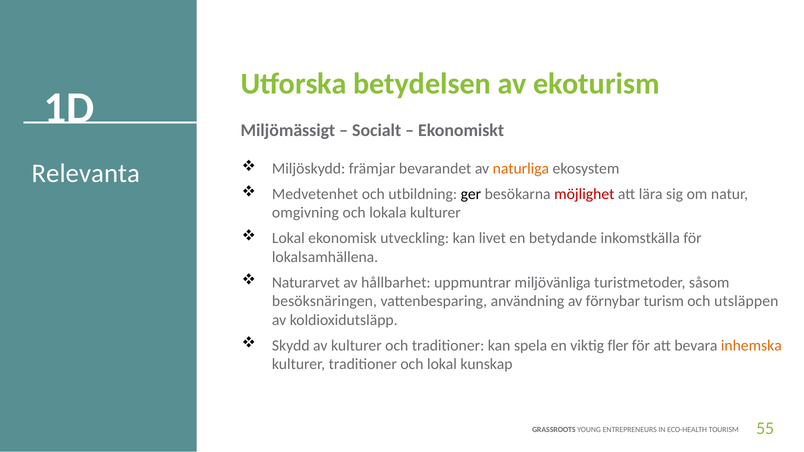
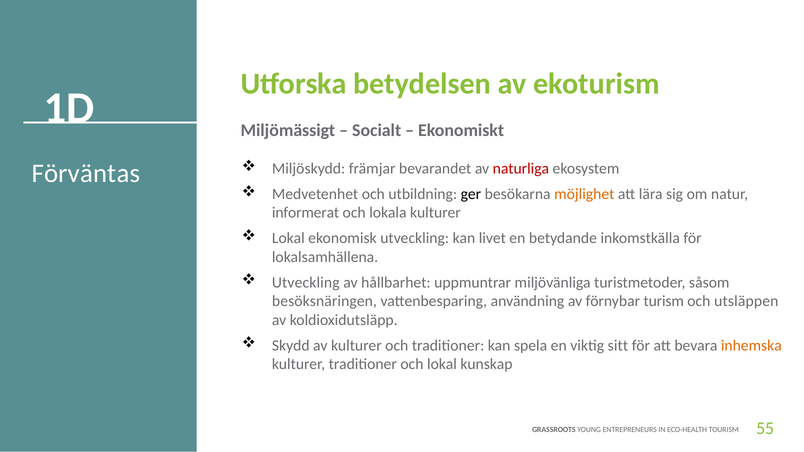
naturliga colour: orange -> red (521, 169)
Relevanta: Relevanta -> Förväntas (86, 173)
möjlighet colour: red -> orange (584, 194)
omgivning: omgivning -> informerat (306, 213)
Naturarvet: Naturarvet -> Utveckling (306, 283)
fler: fler -> sitt (618, 346)
